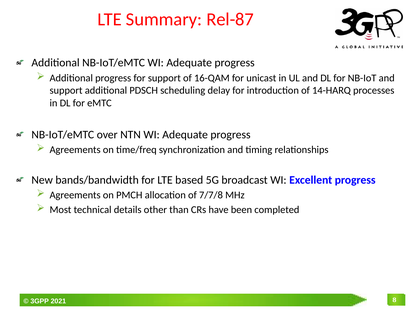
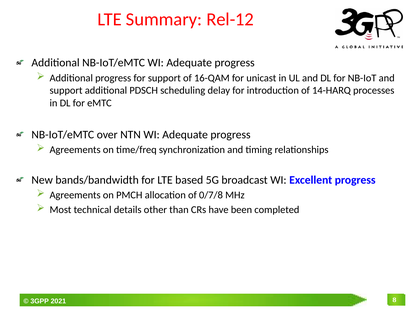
Rel-87: Rel-87 -> Rel-12 (230, 19)
7/7/8: 7/7/8 -> 0/7/8 (211, 195)
